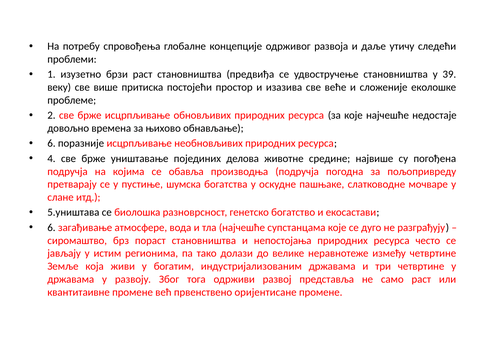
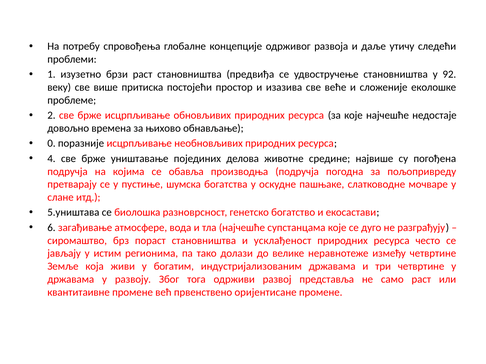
39: 39 -> 92 (449, 75)
6: 6 -> 0 (51, 144)
непостојања: непостојања -> усклађеност (283, 241)
